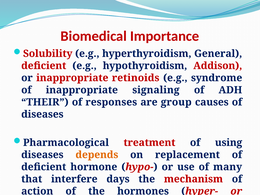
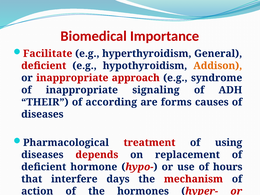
Solubility: Solubility -> Facilitate (48, 54)
Addison colour: red -> orange (218, 66)
retinoids: retinoids -> approach (136, 78)
responses: responses -> according (111, 102)
group: group -> forms (176, 102)
depends colour: orange -> red (97, 155)
many: many -> hours (228, 167)
